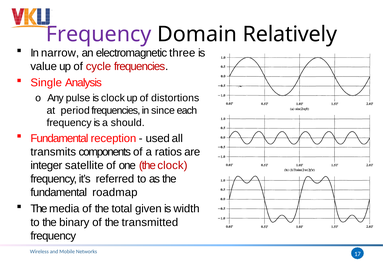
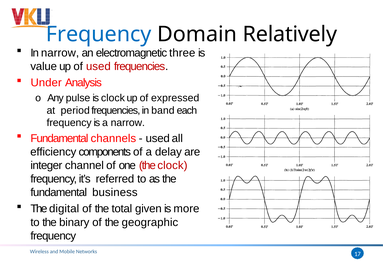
Frequency colour: purple -> blue (99, 34)
of cycle: cycle -> used (98, 66)
Single: Single -> Under (46, 83)
distortions: distortions -> expressed (175, 98)
since: since -> band (163, 111)
a should: should -> narrow (128, 123)
reception: reception -> channels (113, 138)
transmits: transmits -> efficiency (53, 152)
ratios: ratios -> delay (168, 152)
satellite: satellite -> channel (84, 166)
roadmap: roadmap -> business (115, 193)
media: media -> digital (64, 209)
width: width -> more (186, 209)
transmitted: transmitted -> geographic (150, 222)
